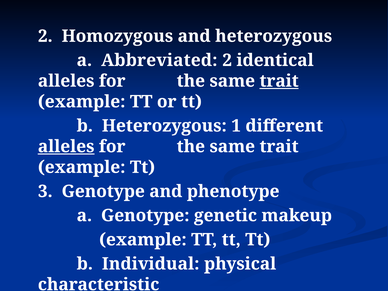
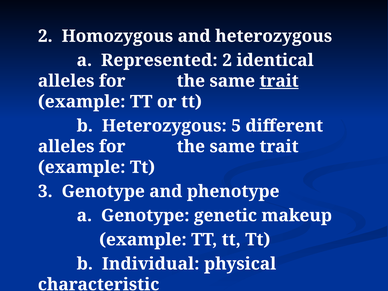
Abbreviated: Abbreviated -> Represented (159, 60)
1: 1 -> 5 (236, 126)
alleles underline: present -> none (66, 147)
